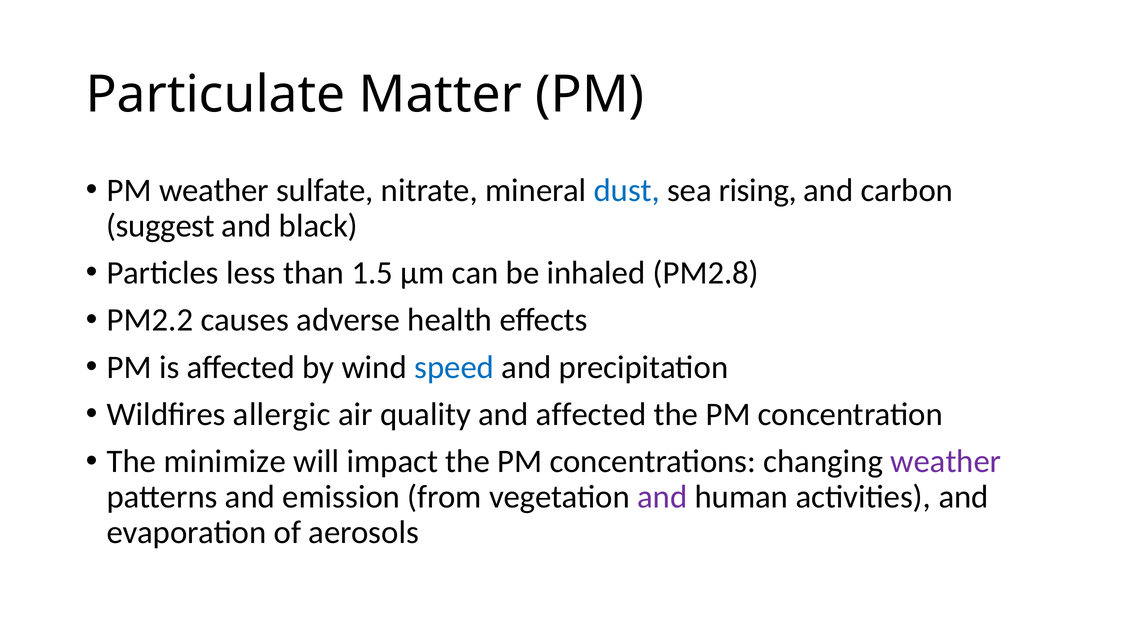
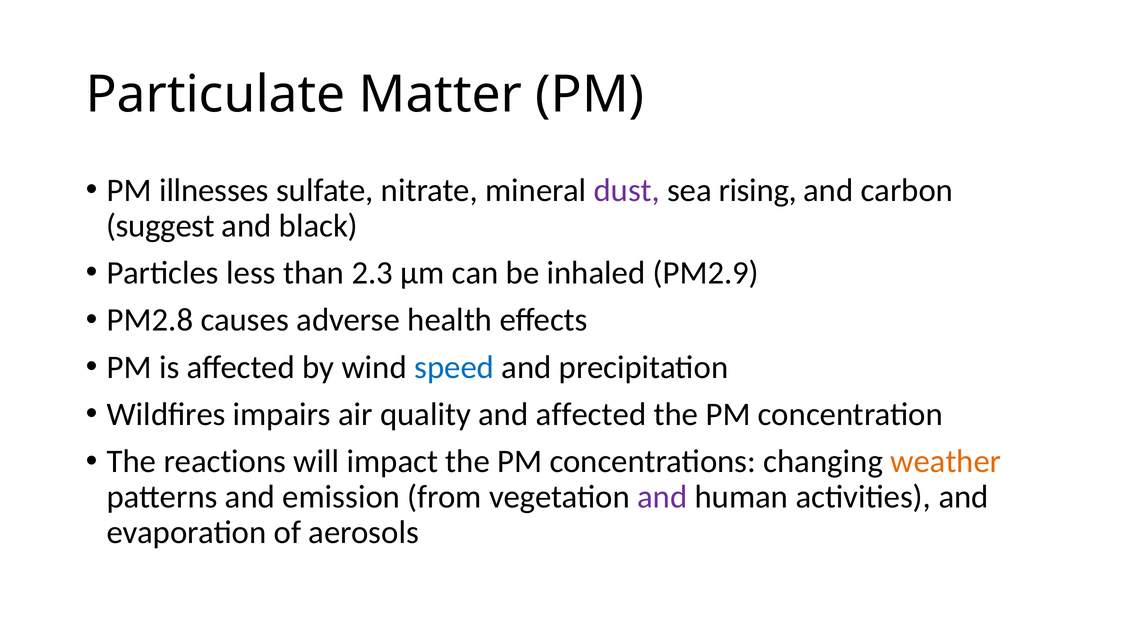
PM weather: weather -> illnesses (214, 190)
dust colour: blue -> purple (627, 190)
1.5: 1.5 -> 2.3 (372, 273)
PM2.8: PM2.8 -> PM2.9 (706, 273)
PM2.2: PM2.2 -> PM2.8 (150, 320)
allergic: allergic -> impairs (282, 414)
minimize: minimize -> reactions (225, 461)
weather colour: purple -> orange (946, 461)
